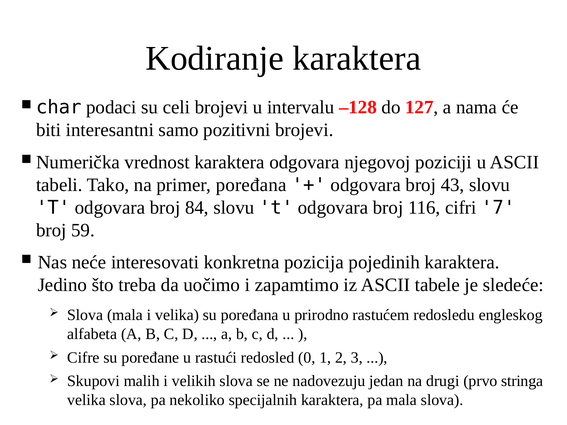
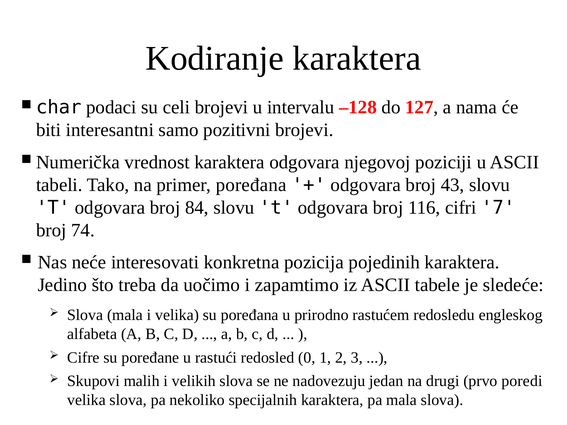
59: 59 -> 74 (83, 230)
stringa: stringa -> poredi (522, 381)
